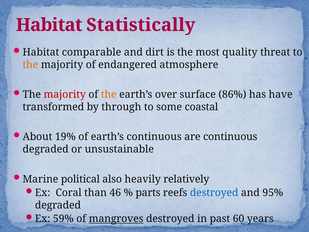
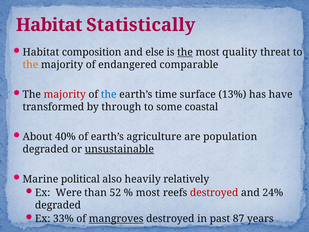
comparable: comparable -> composition (92, 52)
dirt: dirt -> else (155, 52)
the underline: none -> present (185, 52)
atmosphere: atmosphere -> comparable (189, 65)
the colour: orange -> blue (109, 94)
over: over -> time (166, 94)
86%: 86% -> 13% (232, 94)
19%: 19% -> 40% (65, 137)
earth’s continuous: continuous -> agriculture (154, 137)
are continuous: continuous -> population (230, 137)
unsustainable underline: none -> present (119, 149)
Coral: Coral -> Were (69, 193)
46: 46 -> 52 (115, 193)
parts: parts -> most (148, 193)
destroyed colour: blue -> red (214, 193)
95%: 95% -> 24% (273, 193)
59%: 59% -> 33% (63, 219)
60: 60 -> 87 (239, 219)
